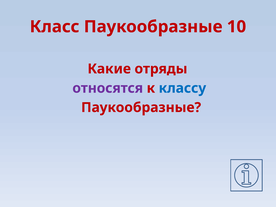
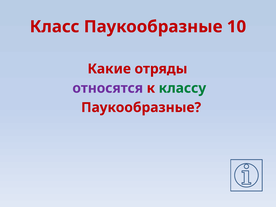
классу colour: blue -> green (182, 88)
